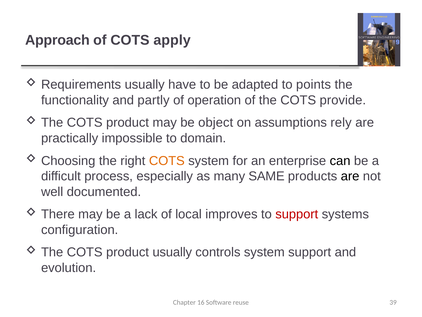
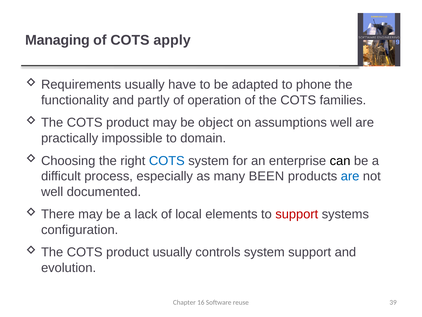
Approach: Approach -> Managing (57, 40)
points: points -> phone (314, 85)
provide: provide -> families (343, 100)
assumptions rely: rely -> well (341, 123)
COTS colour: orange -> blue (167, 161)
SAME: SAME -> BEEN (266, 176)
are colour: black -> blue (350, 176)
improves: improves -> elements (231, 214)
